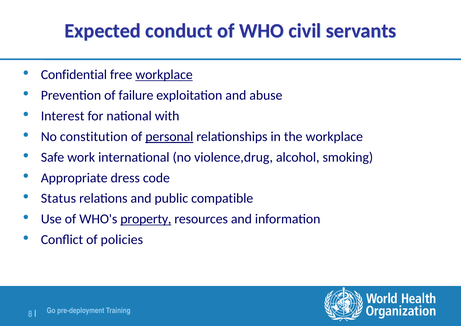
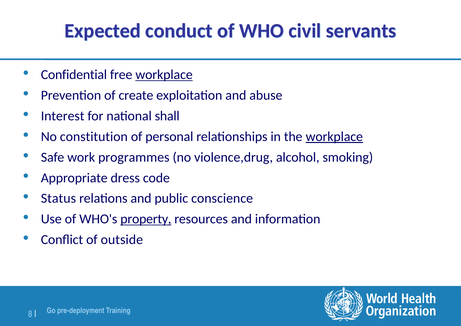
failure: failure -> create (136, 95)
with: with -> shall (167, 116)
personal underline: present -> none (169, 137)
workplace underline: none -> present (334, 137)
international: international -> programmes (134, 157)
compatible: compatible -> conscience (222, 198)
policies: policies -> outside (122, 240)
